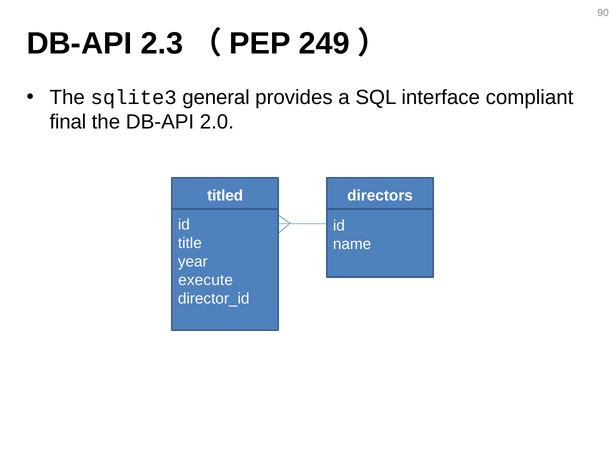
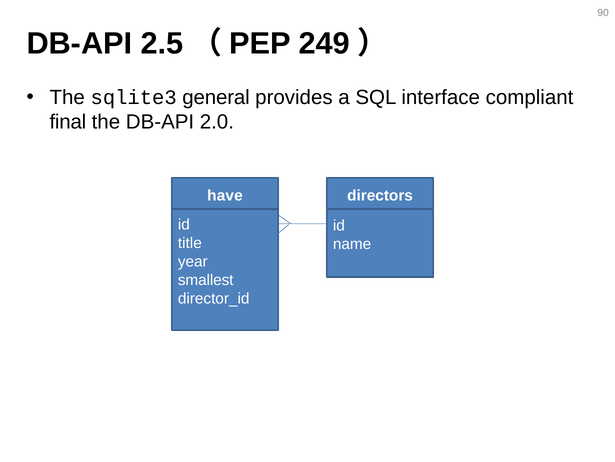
2.3: 2.3 -> 2.5 (162, 44)
titled: titled -> have (225, 195)
execute: execute -> smallest (206, 280)
